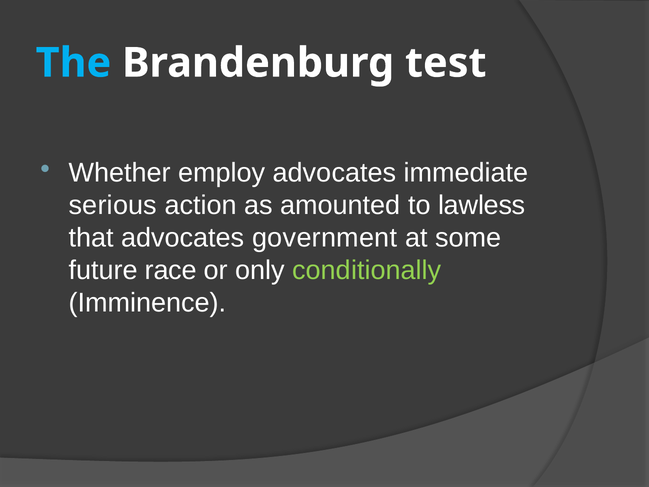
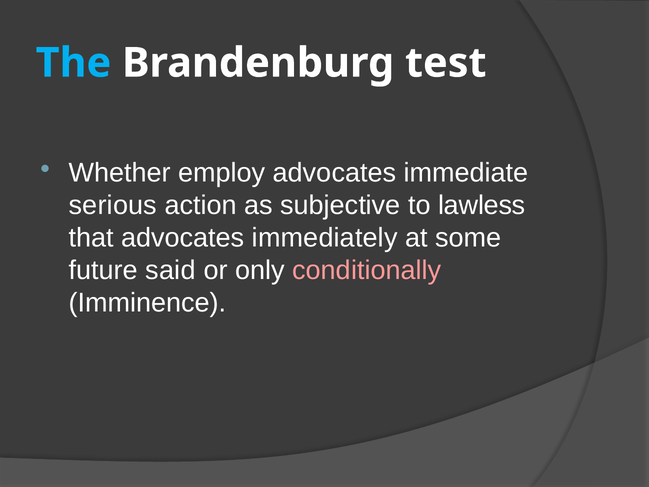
amounted: amounted -> subjective (340, 205)
government: government -> immediately (325, 238)
race: race -> said (171, 270)
conditionally colour: light green -> pink (367, 270)
